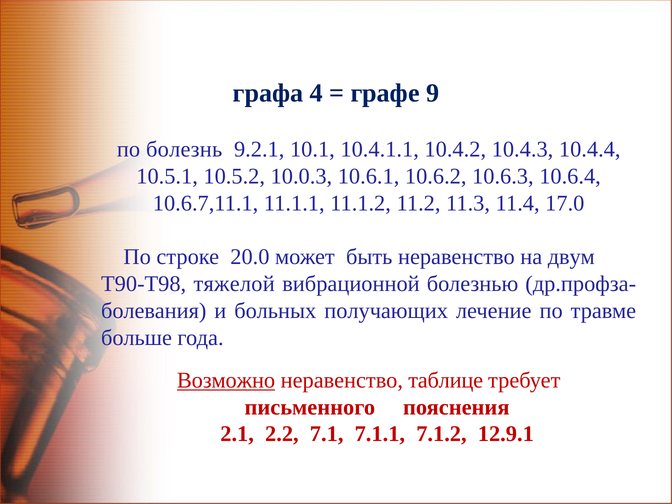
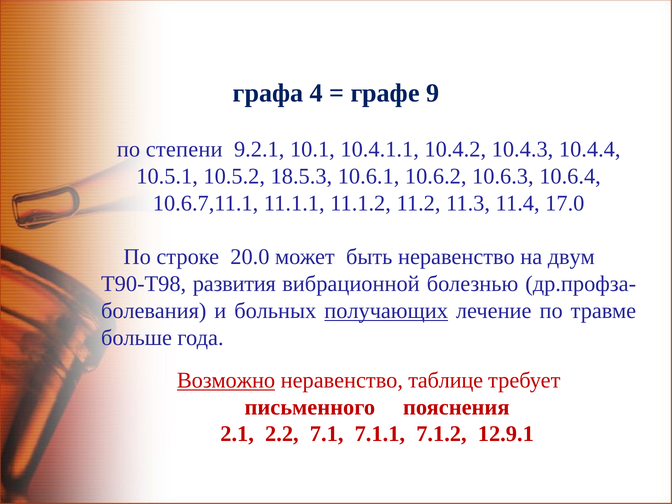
болезнь: болезнь -> степени (184, 150)
10.0.3: 10.0.3 -> 18.5.3 (301, 176)
тяжелой: тяжелой -> развития (234, 284)
получающих underline: none -> present (386, 311)
